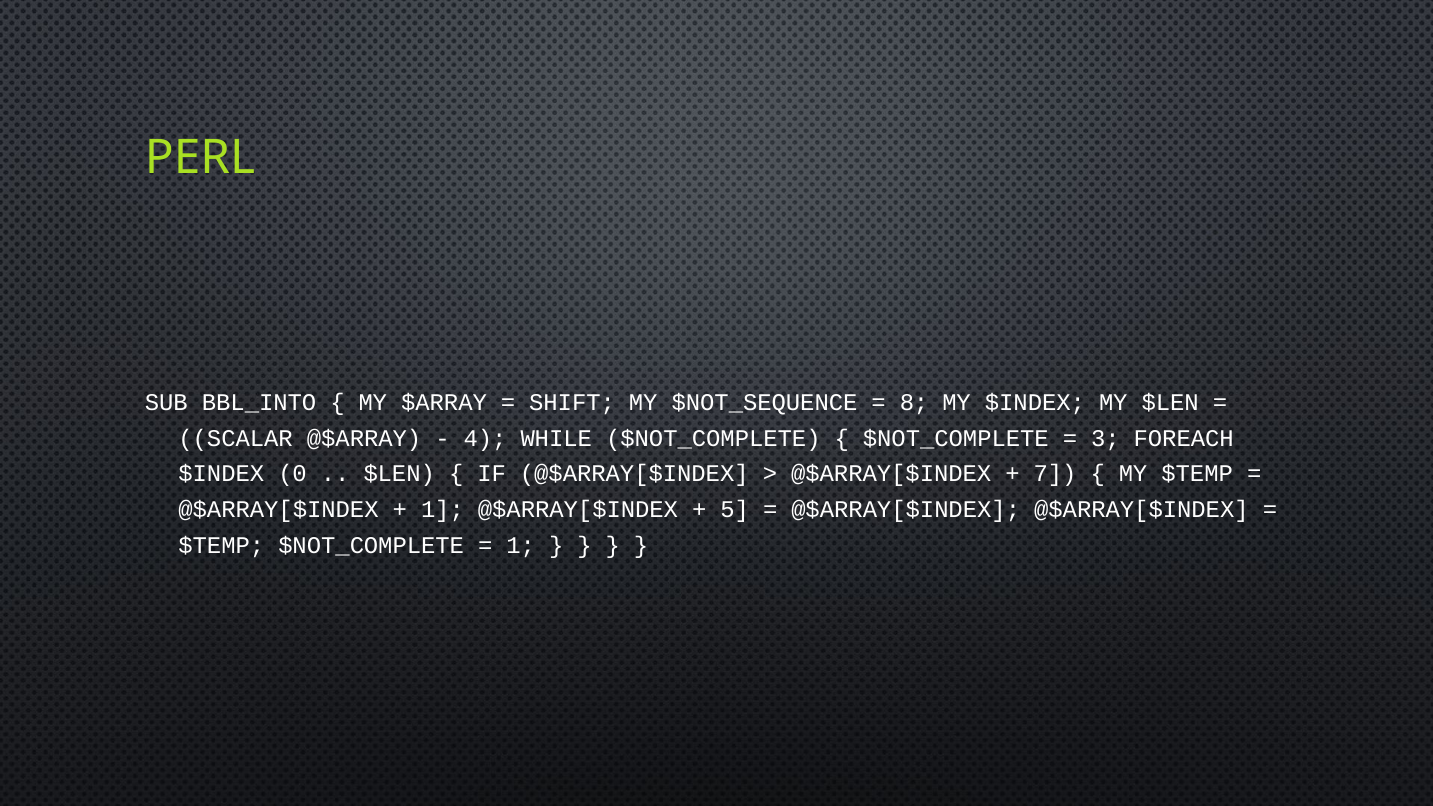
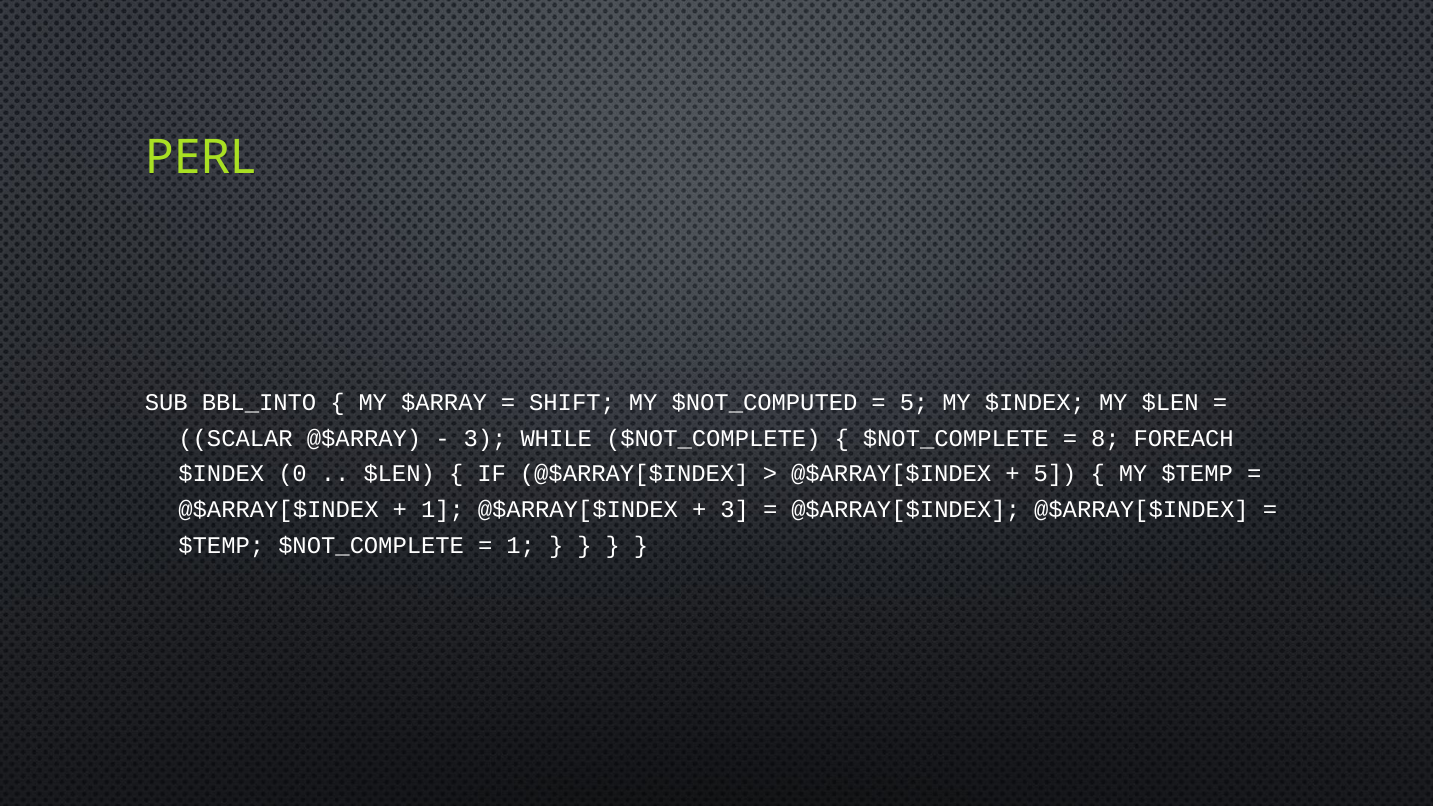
$NOT_SEQUENCE: $NOT_SEQUENCE -> $NOT_COMPUTED (765, 402)
8: 8 -> 5 (914, 402)
4: 4 -> 3 (485, 438)
3: 3 -> 8 (1105, 438)
7: 7 -> 5 (1055, 474)
5: 5 -> 3 (735, 510)
